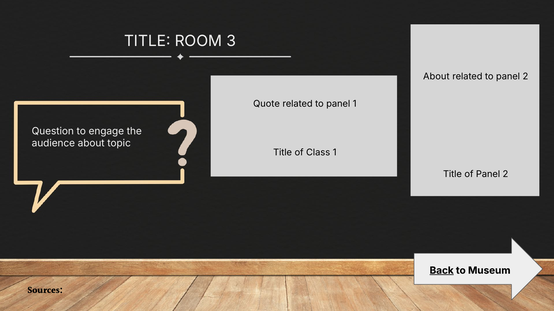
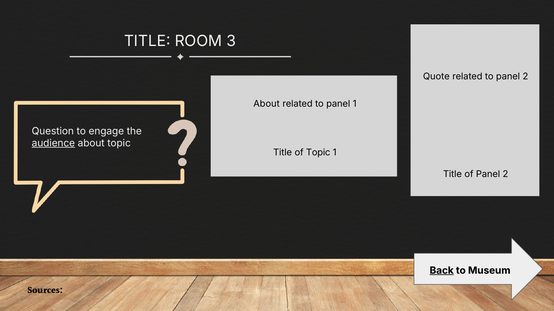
About: About -> Quote (436, 77)
Quote: Quote -> About (267, 104)
audience underline: none -> present (53, 143)
of Class: Class -> Topic (318, 153)
